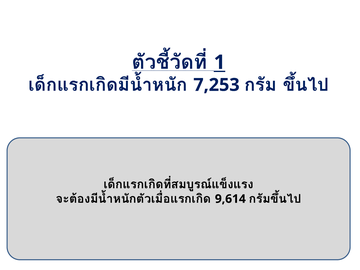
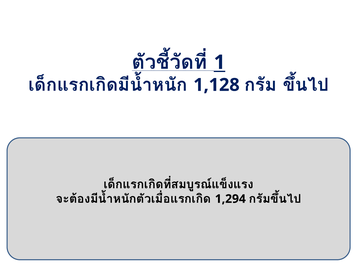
7,253: 7,253 -> 1,128 (216, 85)
9,614: 9,614 -> 1,294 (230, 199)
